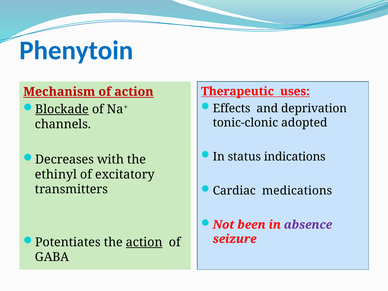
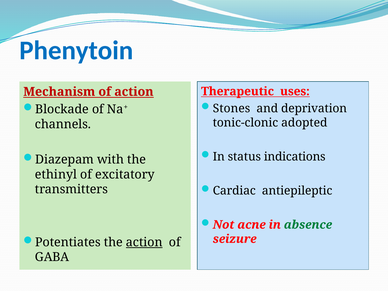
Effects: Effects -> Stones (232, 108)
Blockade underline: present -> none (62, 109)
Decreases: Decreases -> Diazepam (65, 160)
medications: medications -> antiepileptic (297, 191)
been: been -> acne (252, 225)
absence colour: purple -> green (308, 225)
